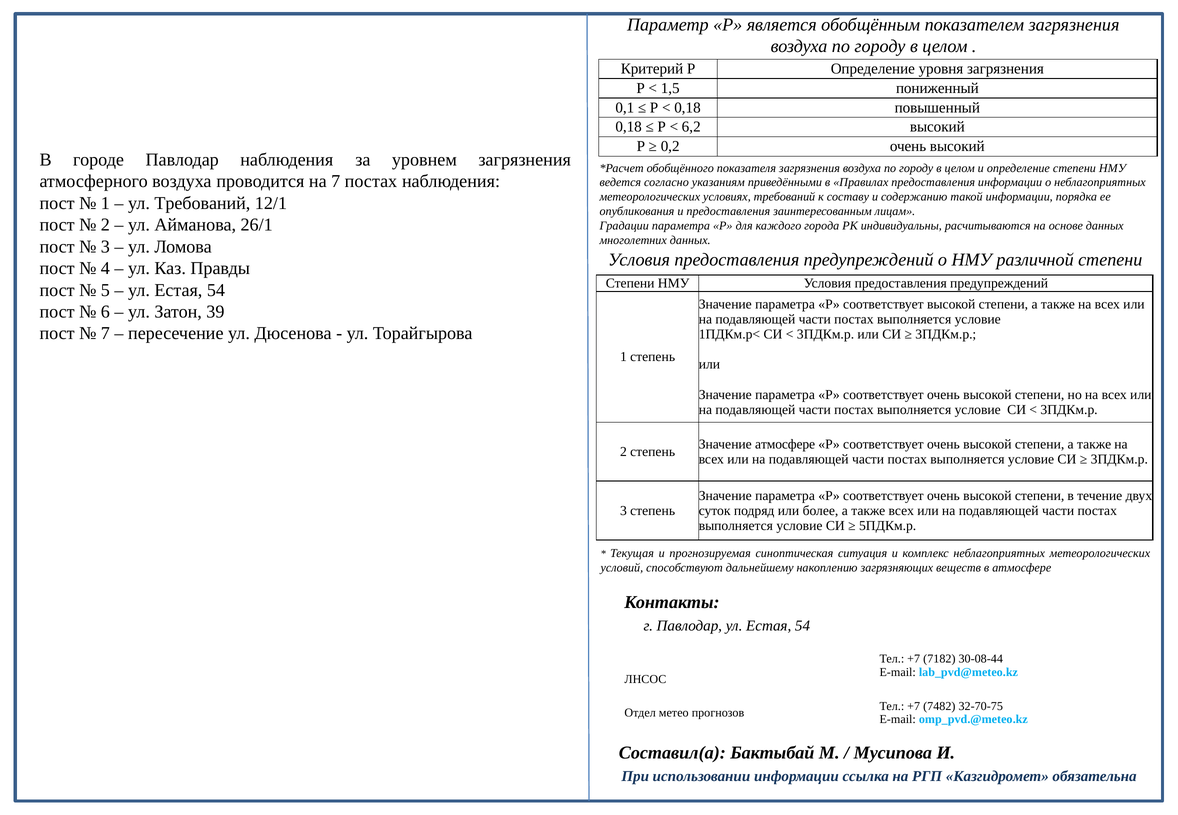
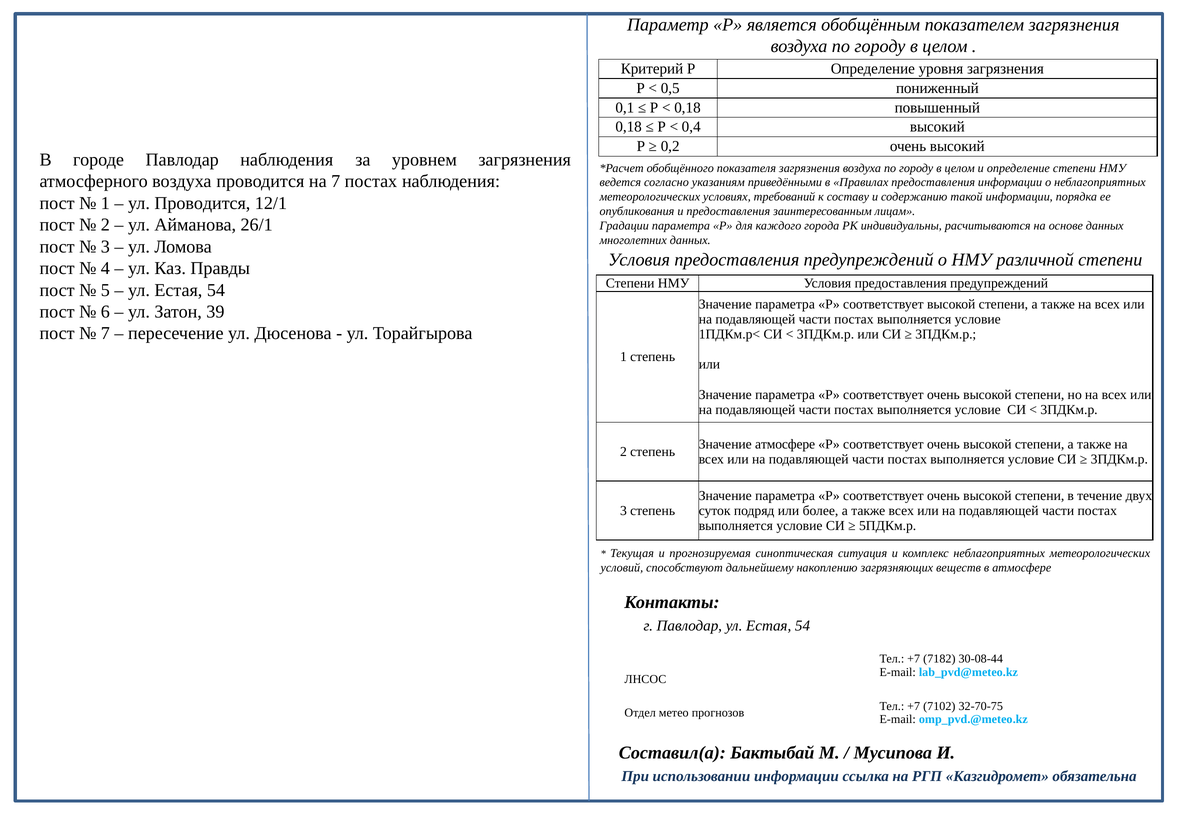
1,5: 1,5 -> 0,5 (670, 88)
6,2: 6,2 -> 0,4 (691, 127)
ул Требований: Требований -> Проводится (202, 203)
7482: 7482 -> 7102 (939, 706)
